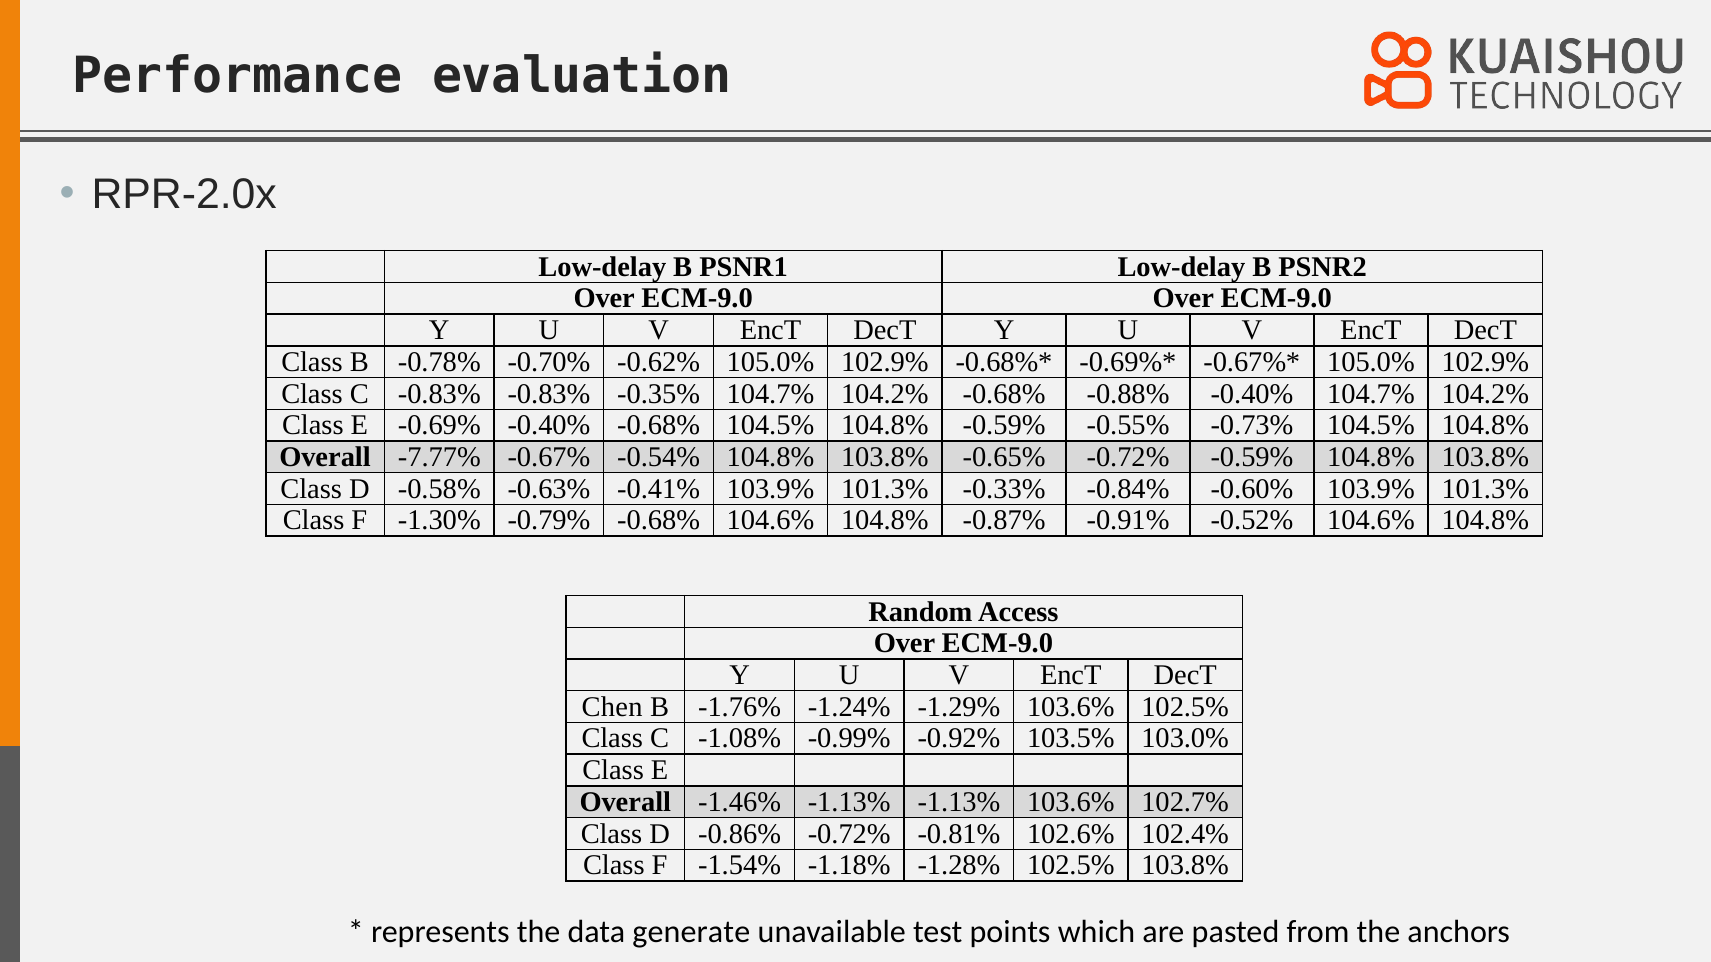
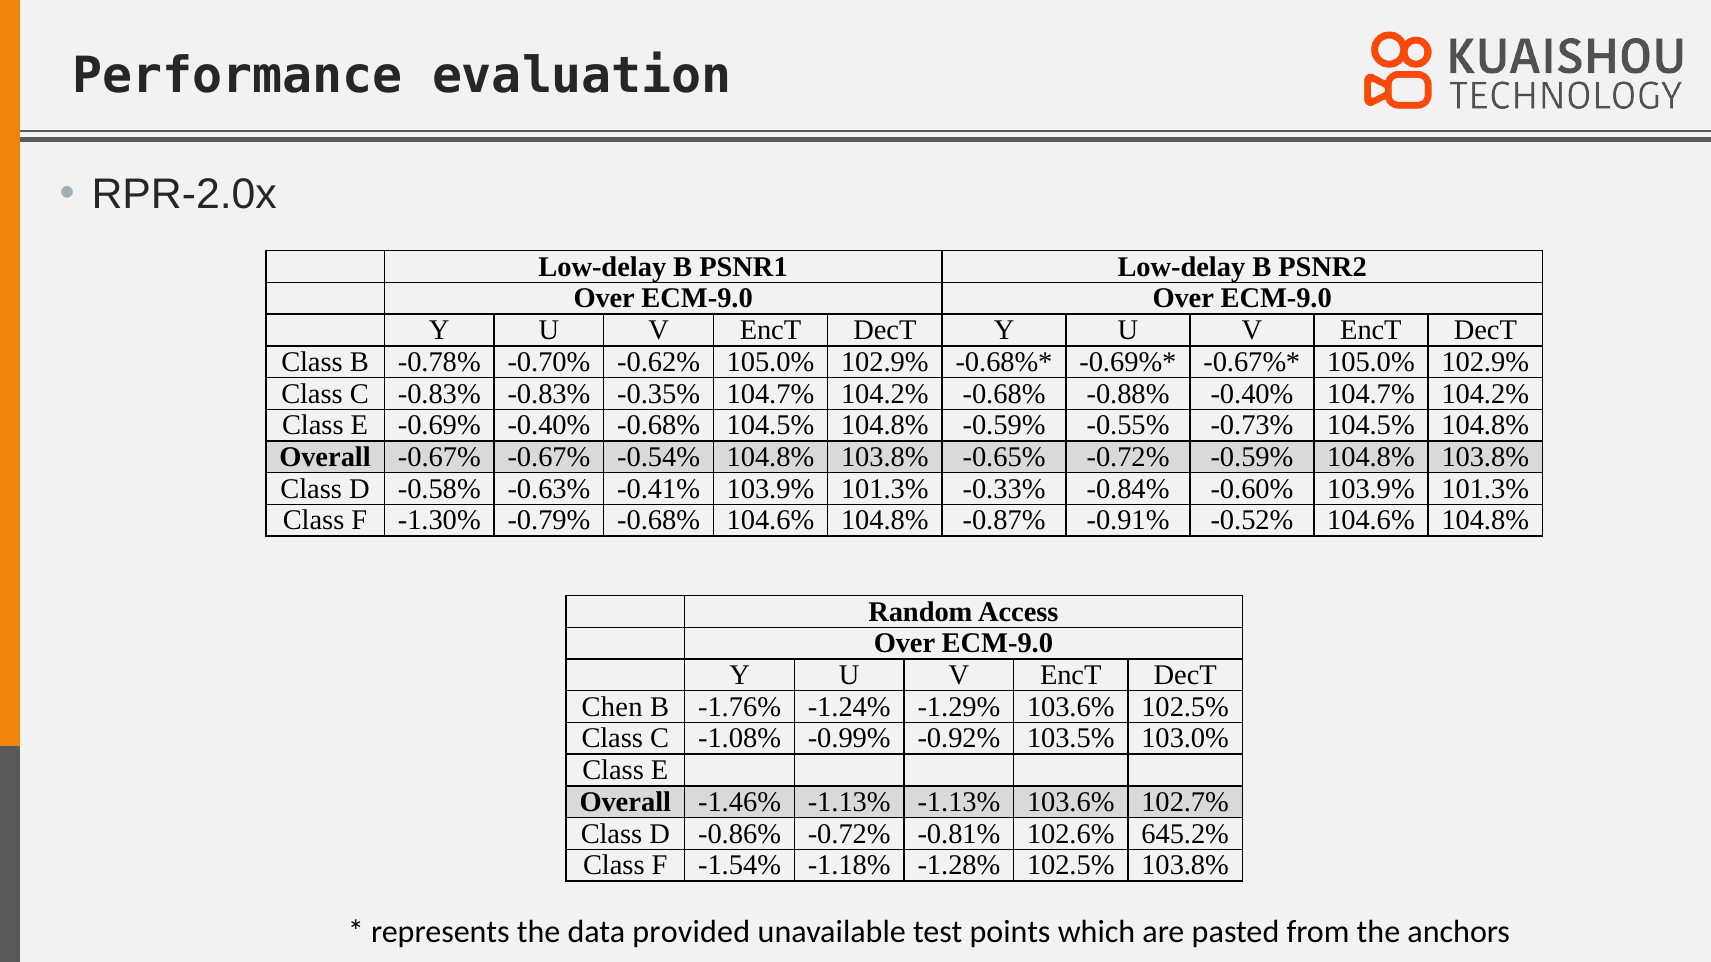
Overall -7.77%: -7.77% -> -0.67% (439, 457)
102.4%: 102.4% -> 645.2% (1185, 834)
generate: generate -> provided (691, 932)
